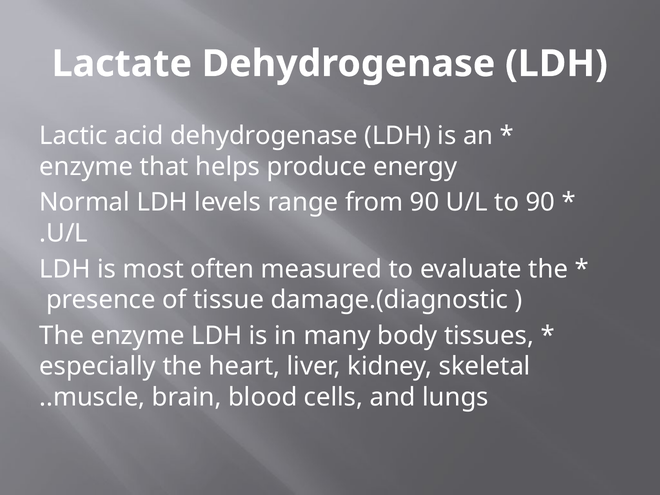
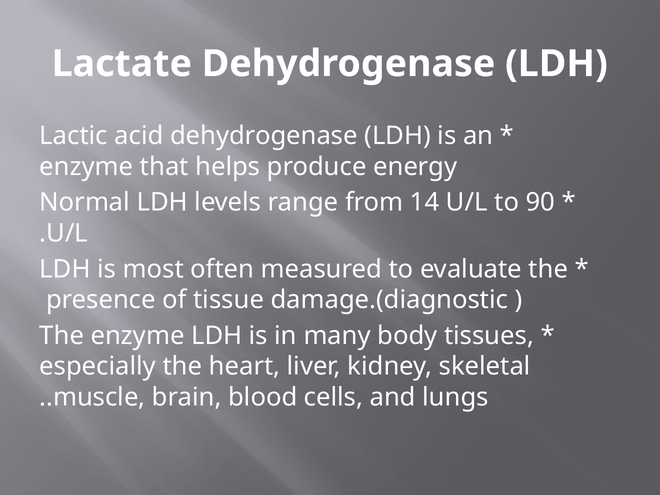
from 90: 90 -> 14 (425, 203)
